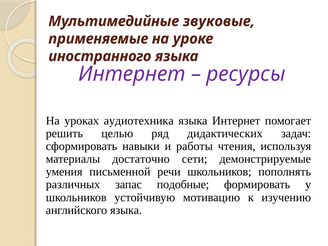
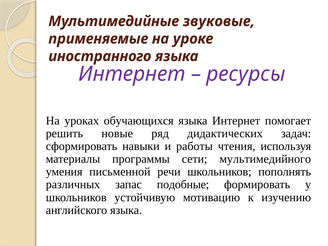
аудиотехника: аудиотехника -> обучающихся (139, 121)
целью: целью -> новые (117, 133)
достаточно: достаточно -> программы (141, 159)
демонстрируемые: демонстрируемые -> мультимедийного (265, 159)
